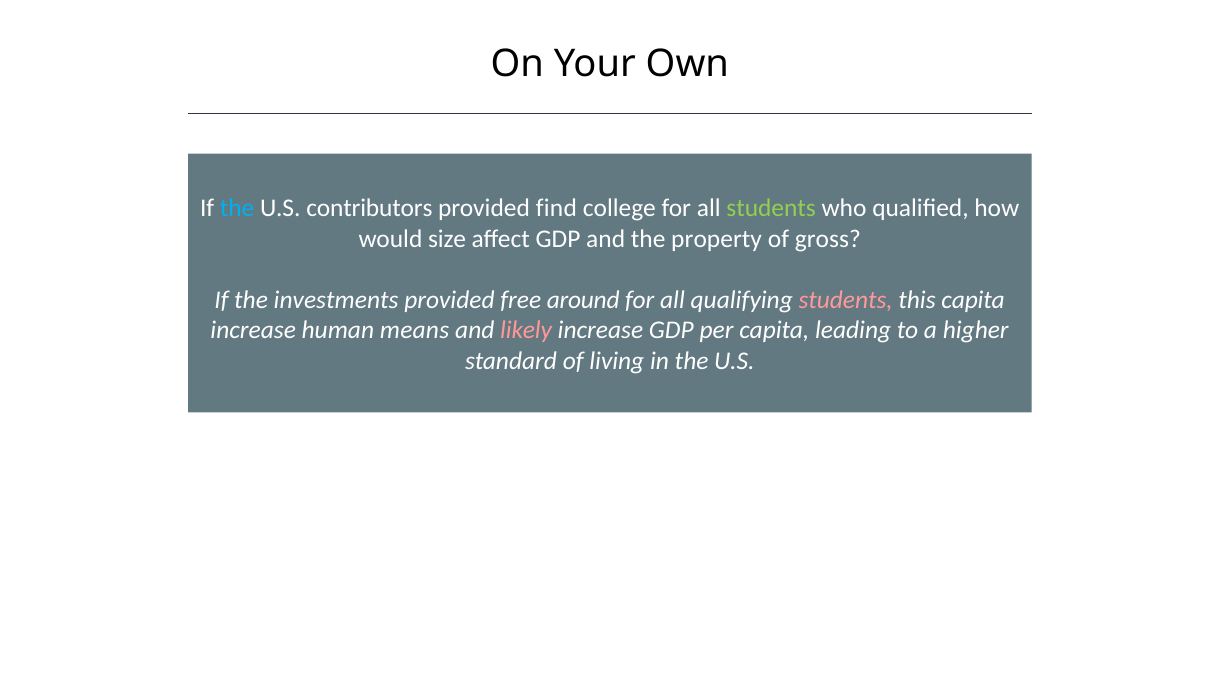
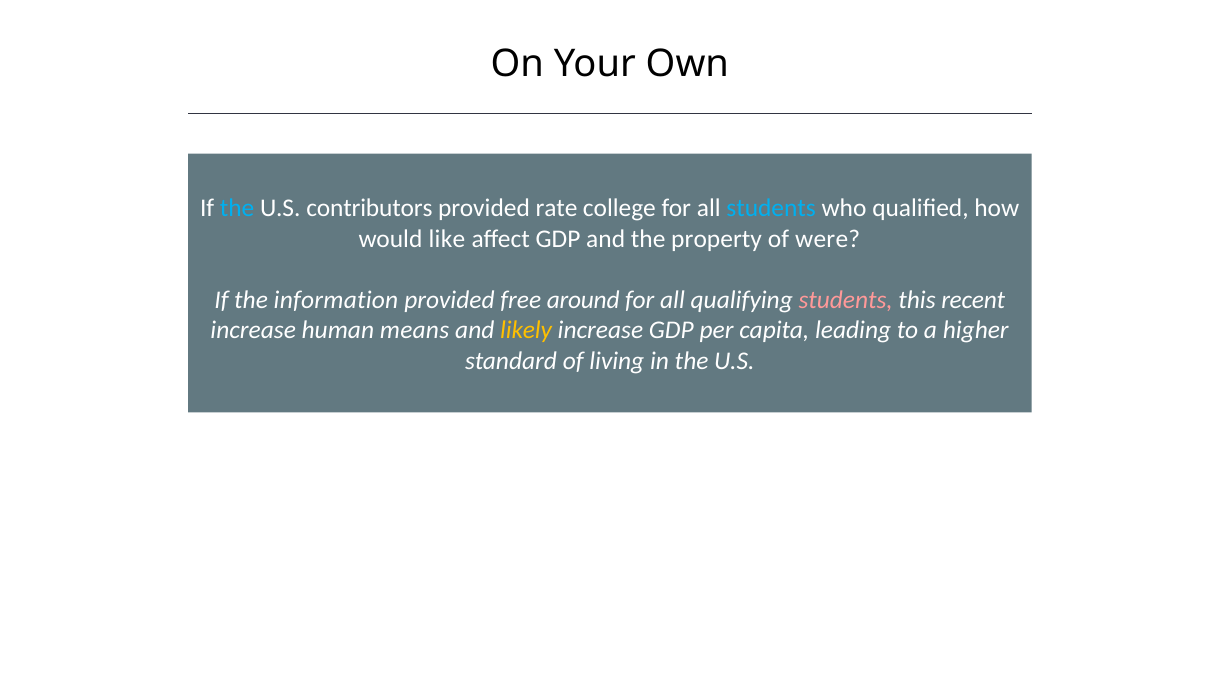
find: find -> rate (557, 209)
students colour: light green -> light blue (771, 209)
size: size -> like (447, 239)
gross: gross -> were (828, 239)
investments: investments -> information (336, 300)
this capita: capita -> recent (973, 300)
likely colour: pink -> yellow (526, 331)
